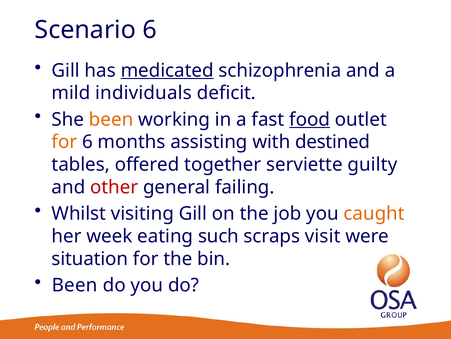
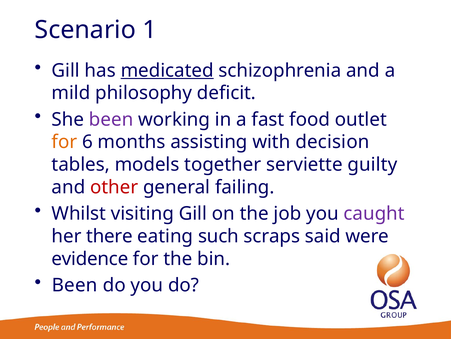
Scenario 6: 6 -> 1 (150, 30)
individuals: individuals -> philosophy (144, 93)
been colour: orange -> purple (111, 119)
food underline: present -> none (310, 119)
destined: destined -> decision (332, 142)
offered: offered -> models (147, 164)
caught colour: orange -> purple (374, 213)
week: week -> there (109, 236)
visit: visit -> said (323, 236)
situation: situation -> evidence (90, 258)
